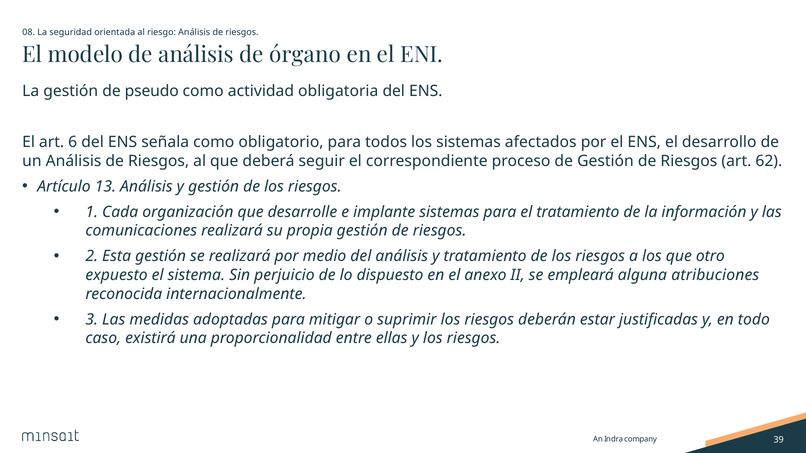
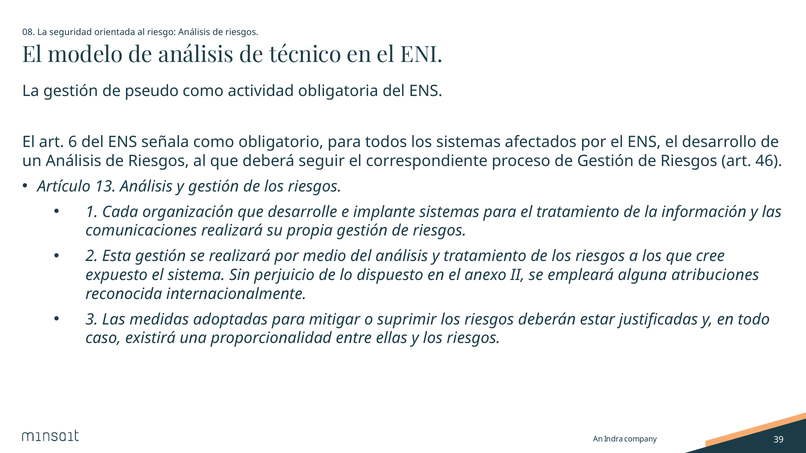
órgano: órgano -> técnico (305, 55)
62: 62 -> 46 (769, 161)
otro: otro -> cree (710, 257)
